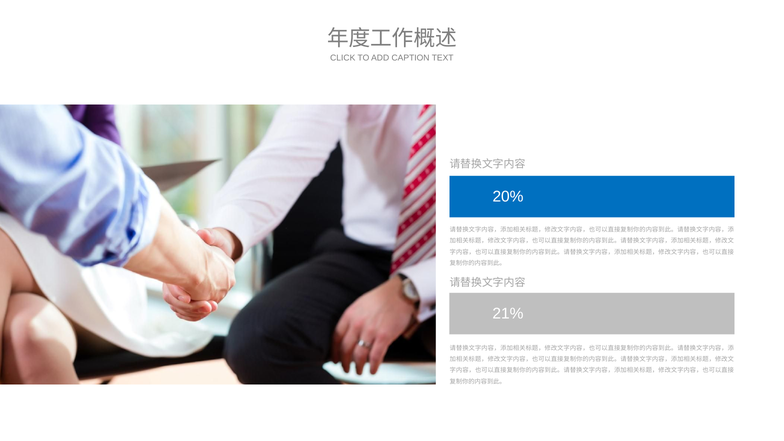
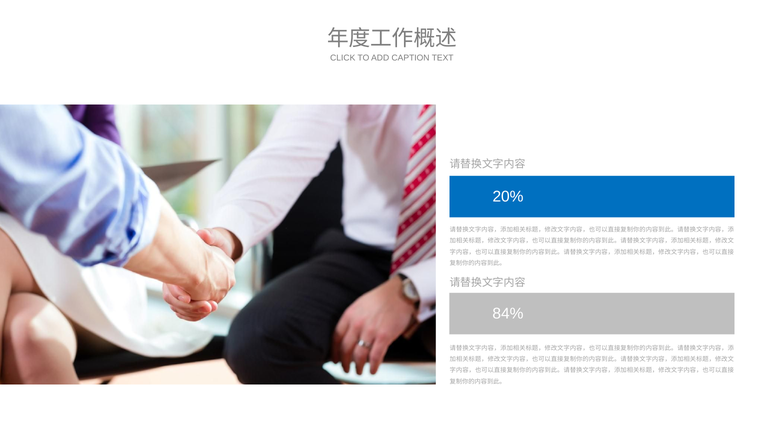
21%: 21% -> 84% (508, 314)
